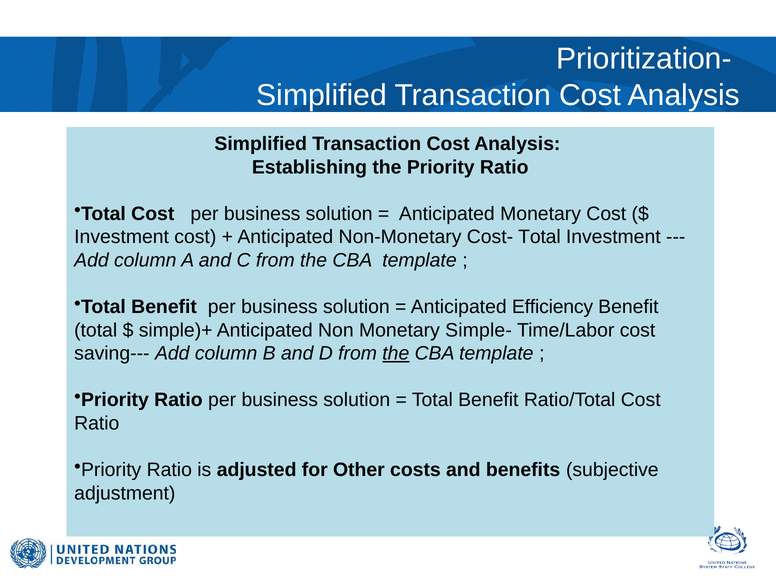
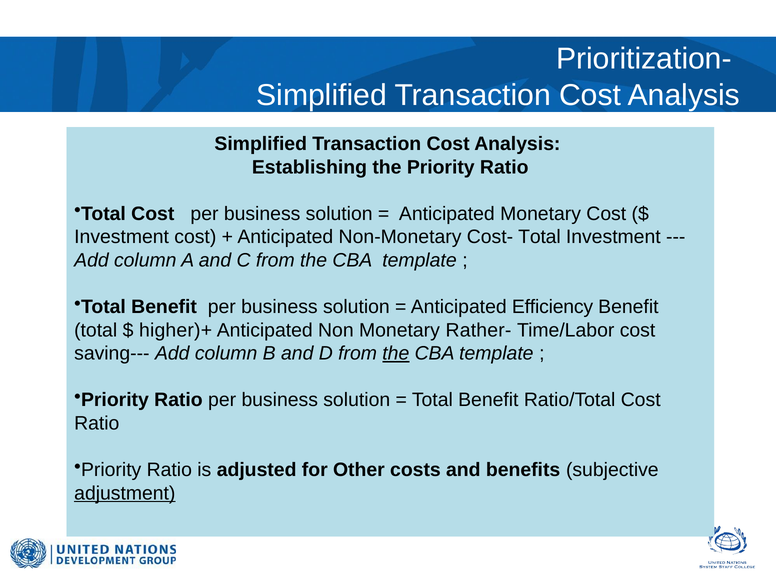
simple)+: simple)+ -> higher)+ (176, 330)
Simple-: Simple- -> Rather- (479, 330)
adjustment underline: none -> present (125, 493)
